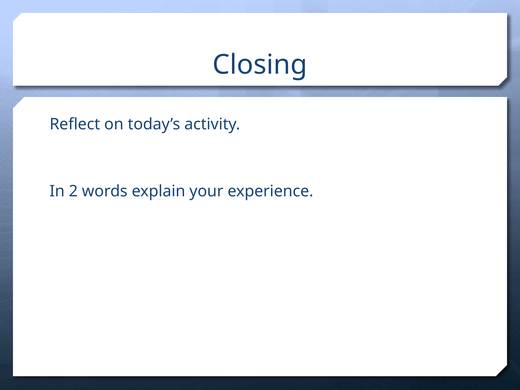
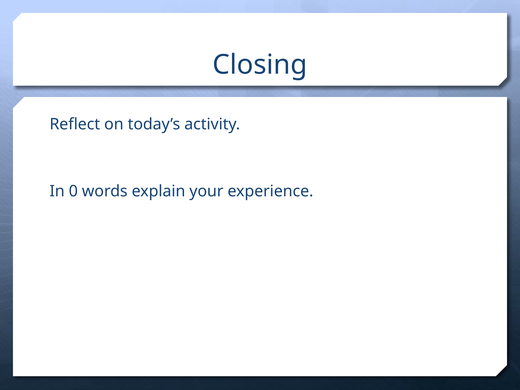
2: 2 -> 0 (73, 191)
